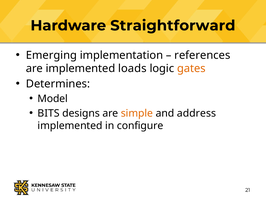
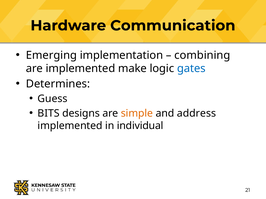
Straightforward: Straightforward -> Communication (173, 26)
references: references -> combining (202, 55)
loads: loads -> make (132, 69)
gates colour: orange -> blue (191, 69)
Model: Model -> Guess (53, 99)
configure: configure -> individual (140, 126)
